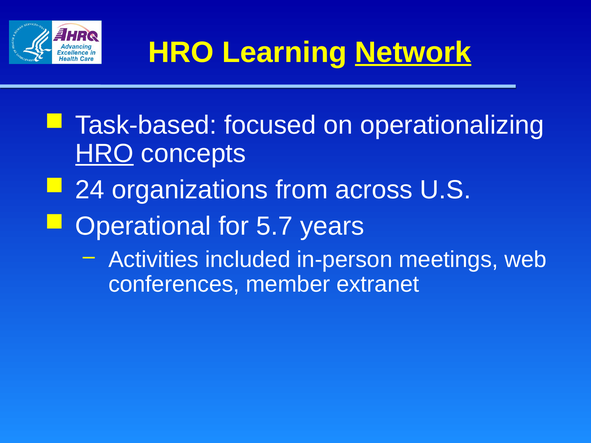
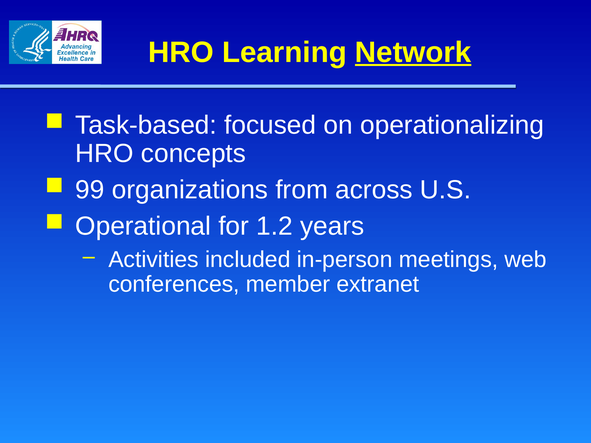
HRO underline: present -> none (104, 154)
24: 24 -> 99 (90, 190)
5.7: 5.7 -> 1.2 (275, 226)
